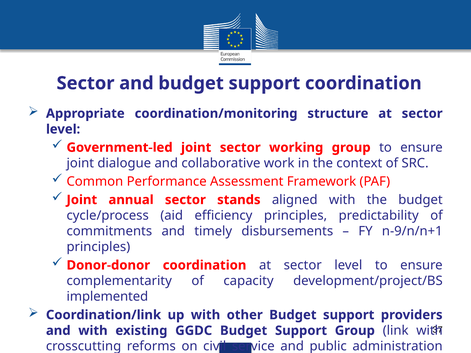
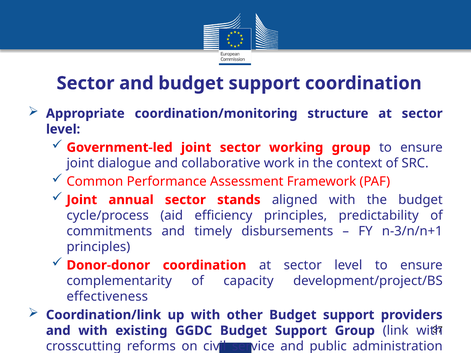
n-9/n/n+1: n-9/n/n+1 -> n-3/n/n+1 (412, 231)
implemented: implemented -> effectiveness (107, 297)
